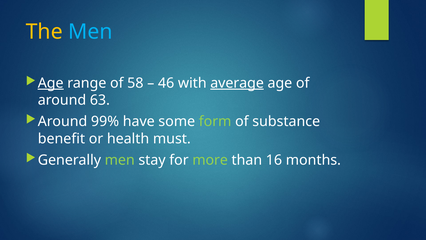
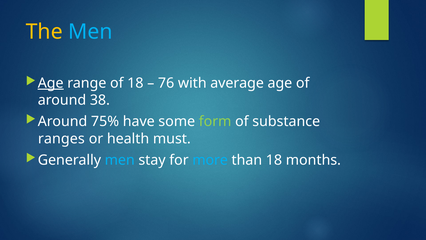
of 58: 58 -> 18 (135, 83)
46: 46 -> 76 (166, 83)
average underline: present -> none (237, 83)
63: 63 -> 38 (100, 100)
99%: 99% -> 75% (105, 121)
benefit: benefit -> ranges (61, 138)
men colour: light green -> light blue (120, 160)
more colour: light green -> light blue (210, 160)
than 16: 16 -> 18 (274, 160)
